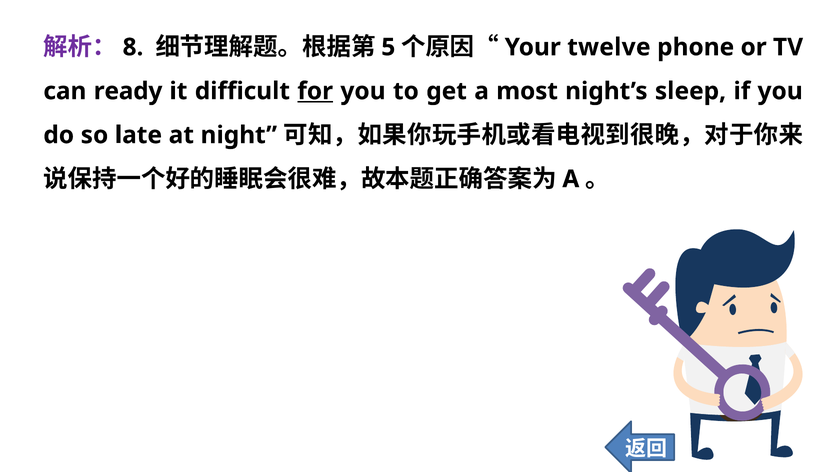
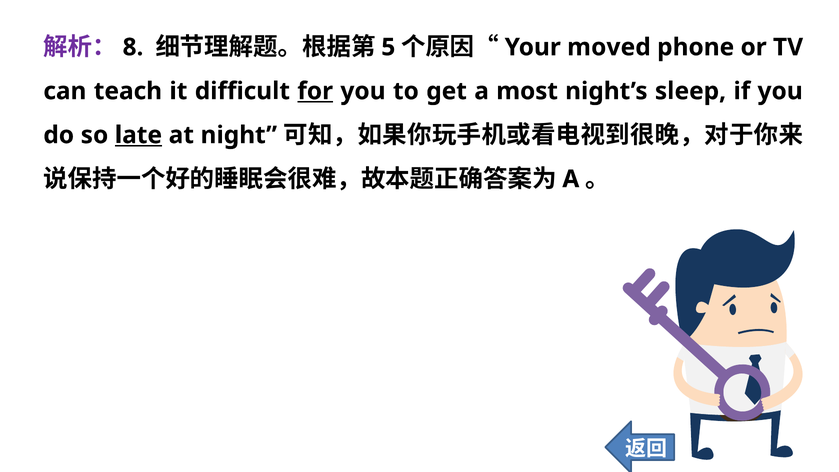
twelve: twelve -> moved (609, 47)
ready: ready -> teach (128, 91)
late underline: none -> present (138, 135)
